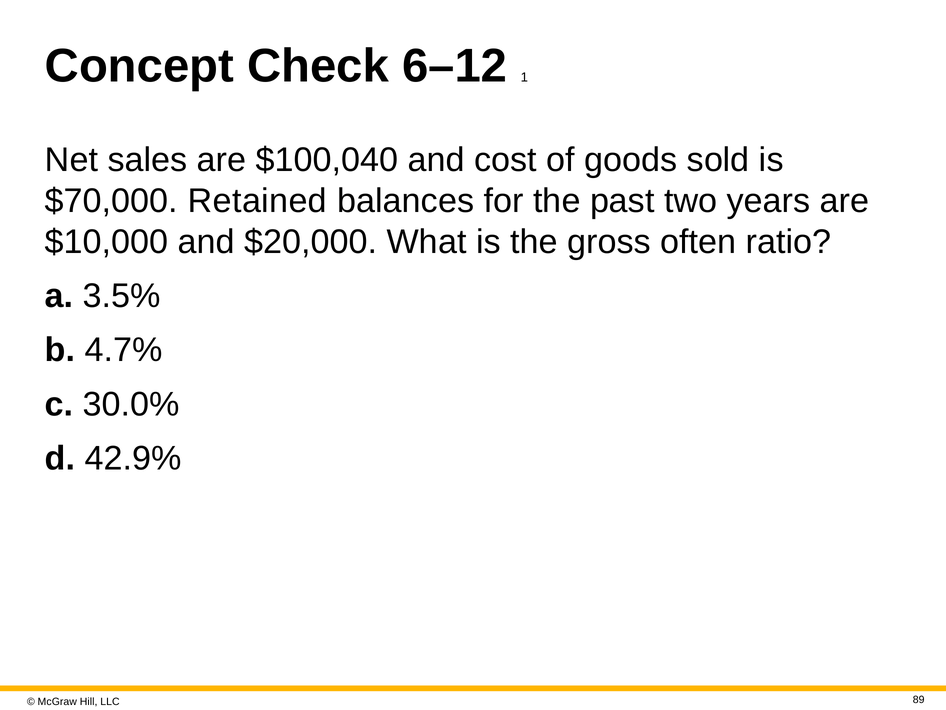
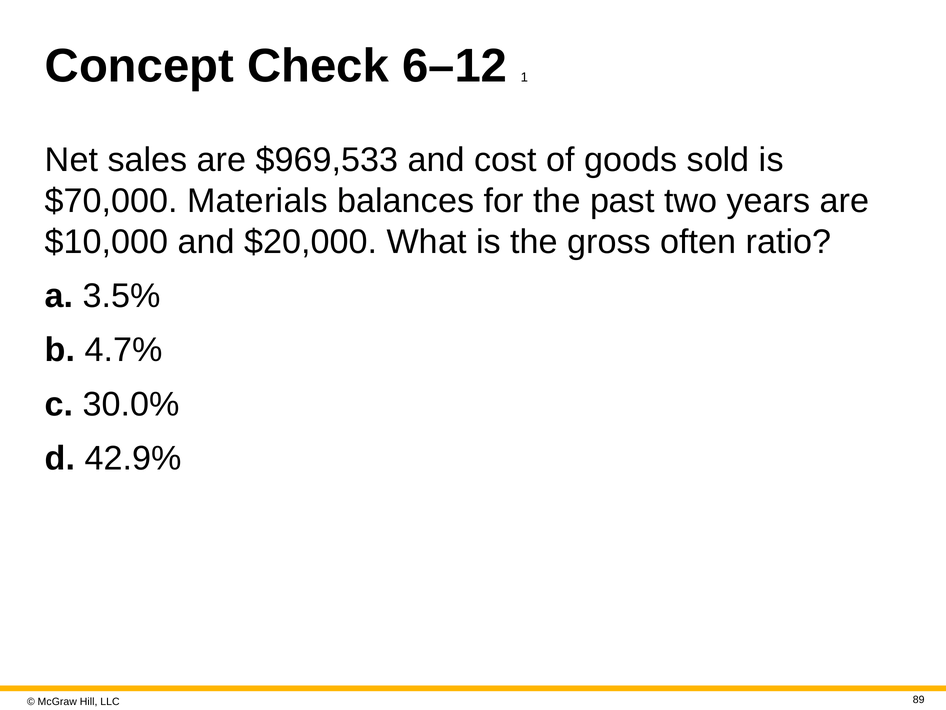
$100,040: $100,040 -> $969,533 (327, 160)
Retained: Retained -> Materials (258, 201)
